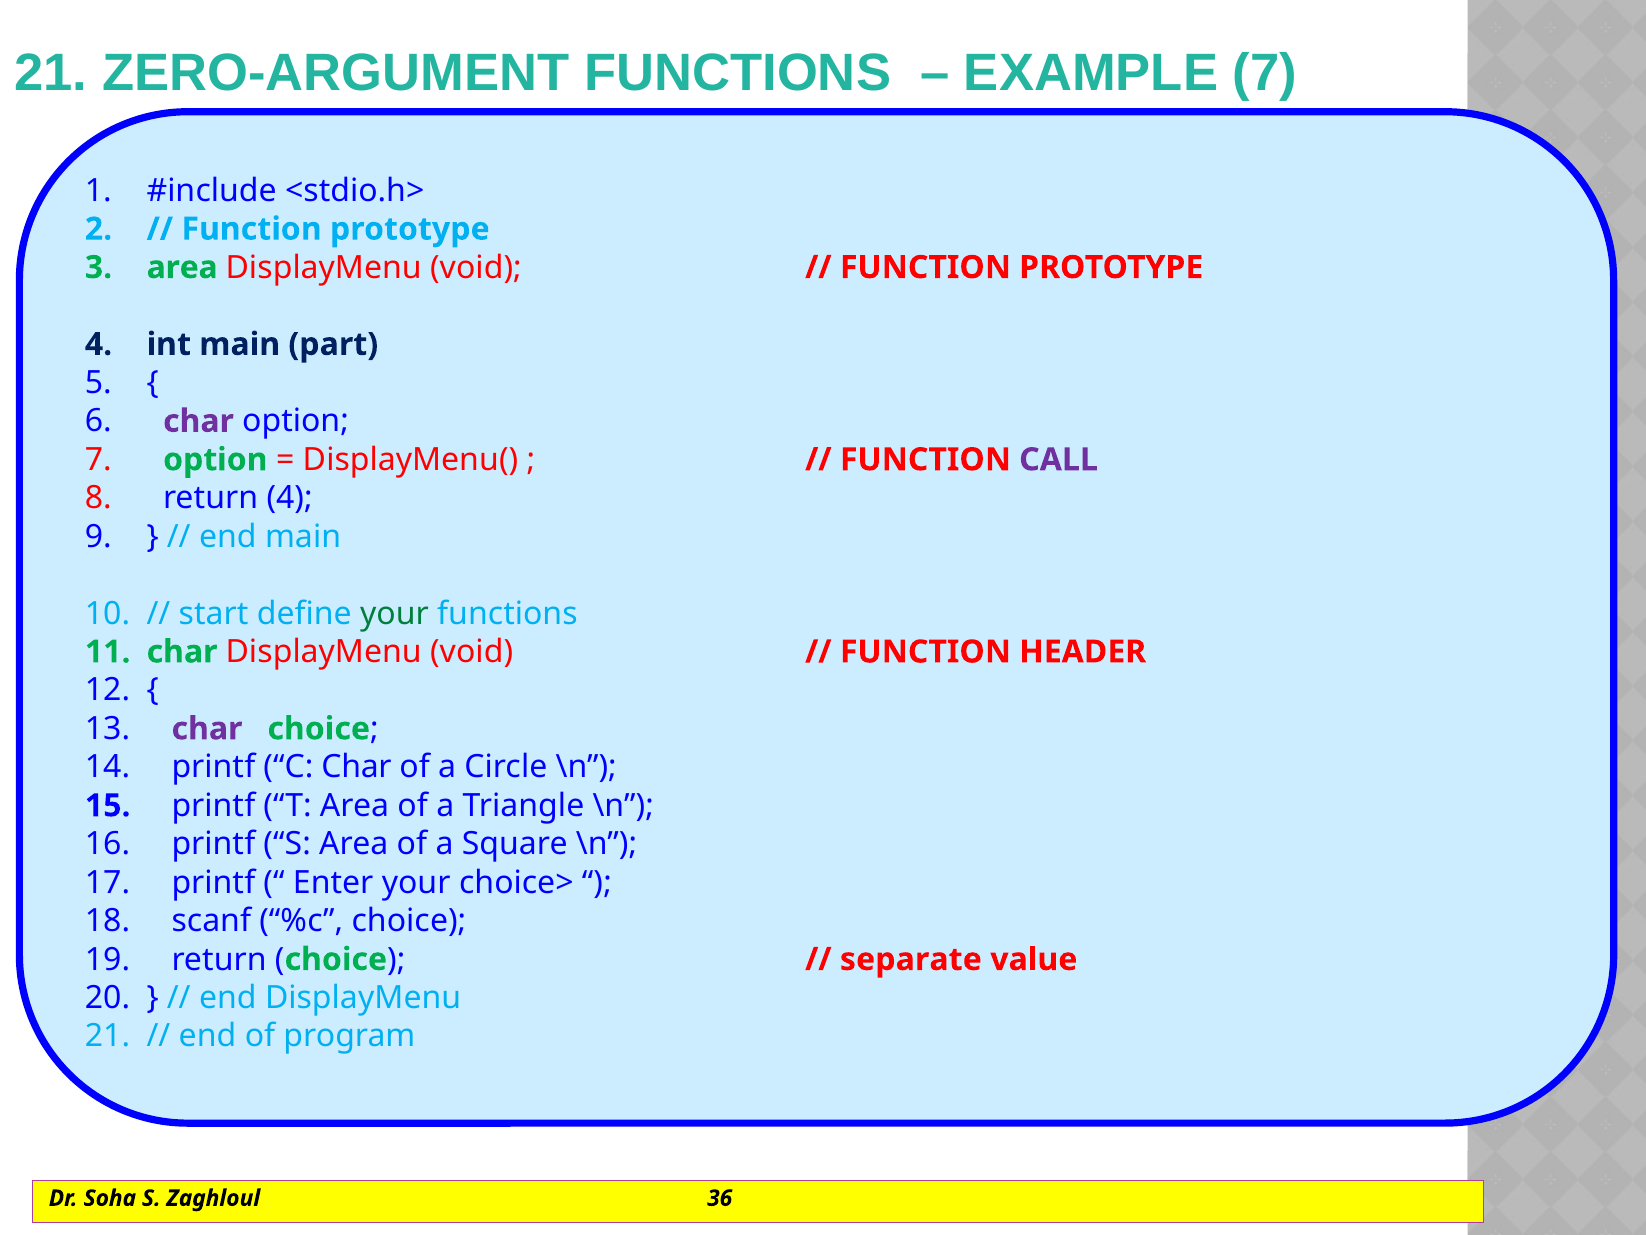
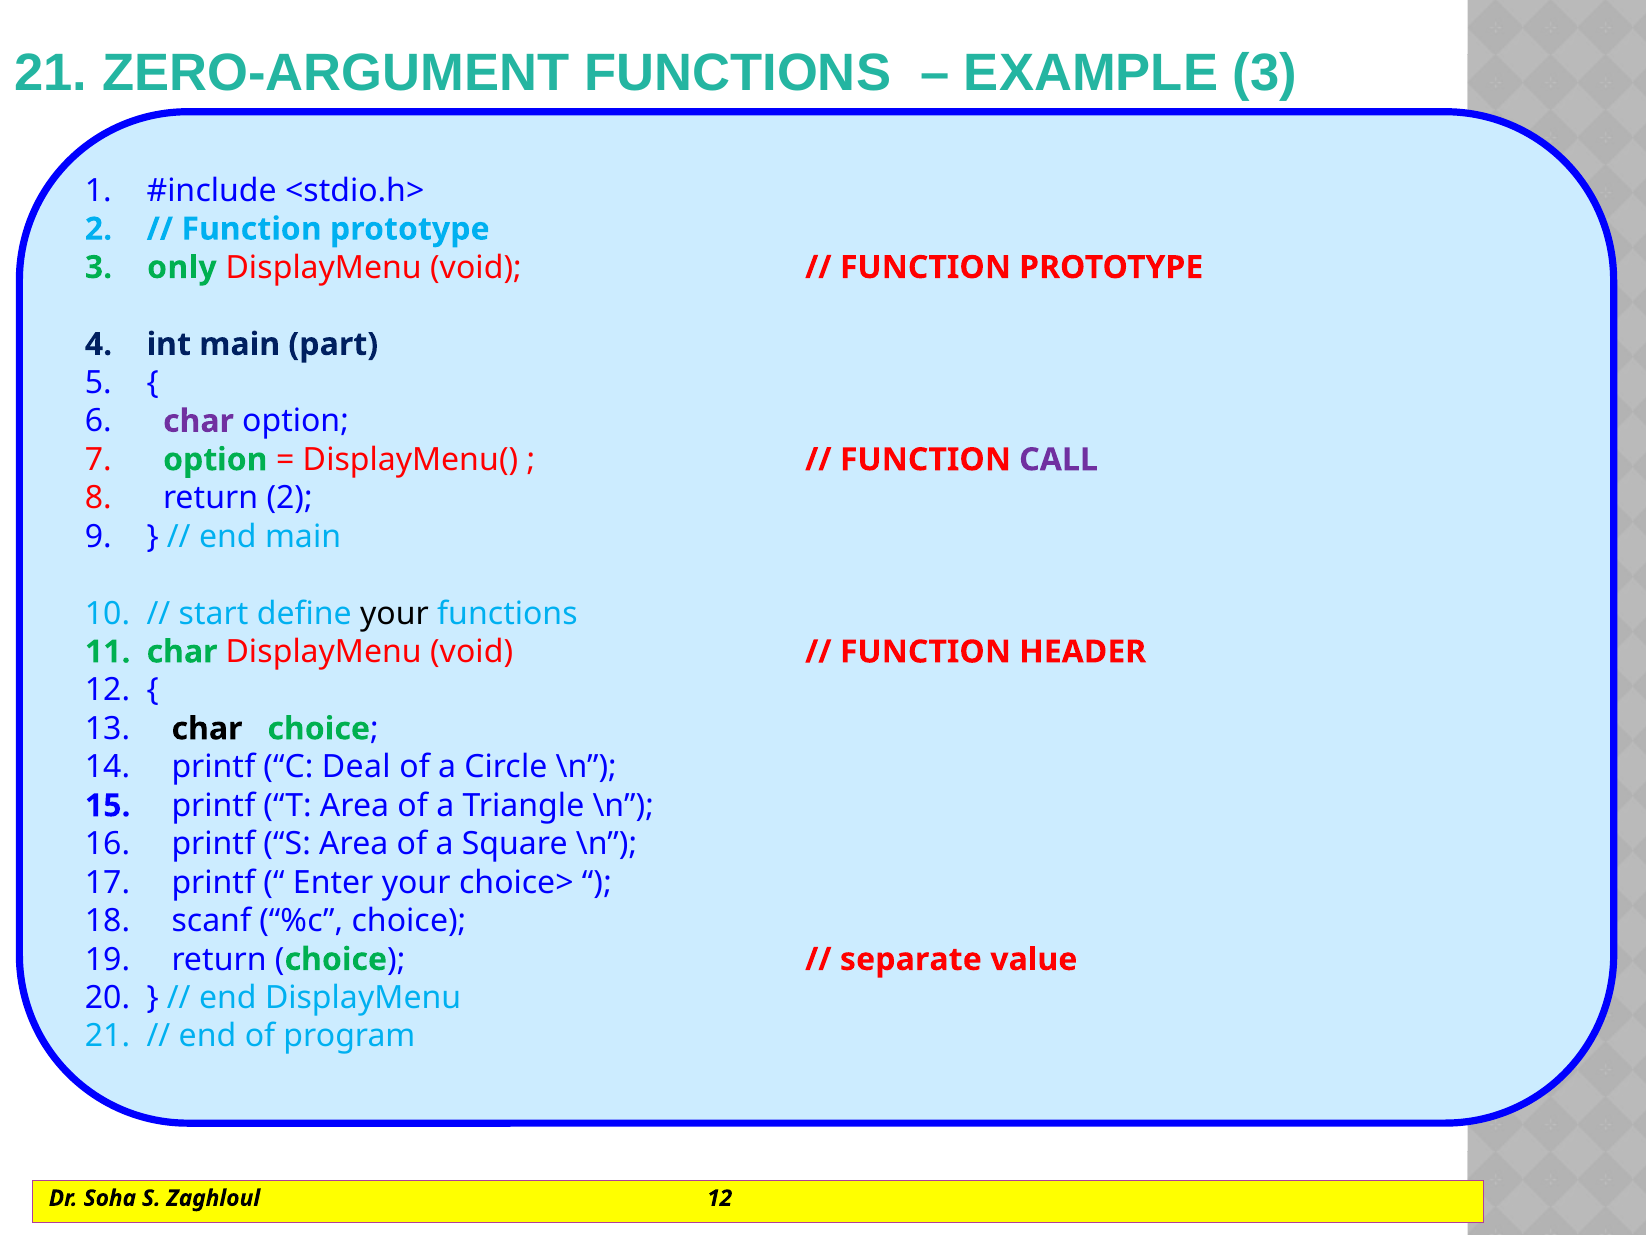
EXAMPLE 7: 7 -> 3 (1265, 73)
area: area -> only (182, 267)
return 4: 4 -> 2 (290, 498)
your colour: green -> black (394, 613)
char colour: purple -> black (207, 729)
C Char: Char -> Deal (356, 767)
Zaghloul 36: 36 -> 12 (720, 1198)
